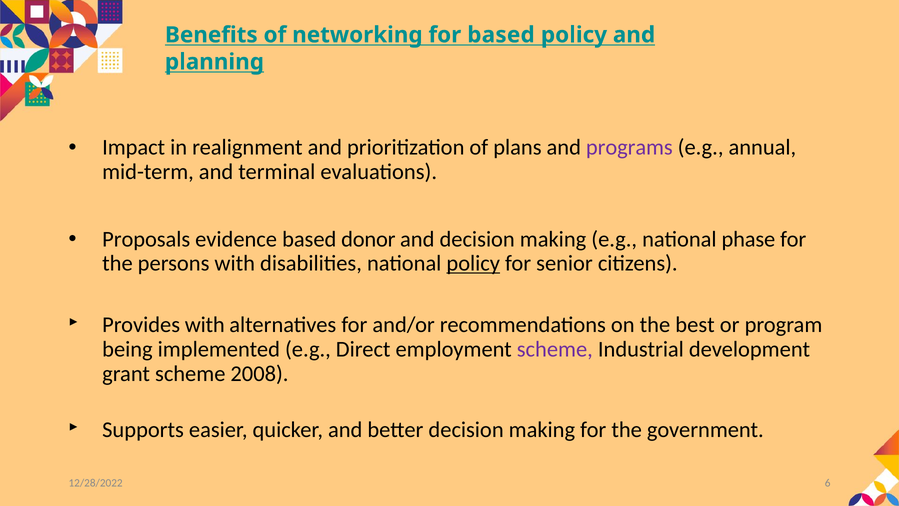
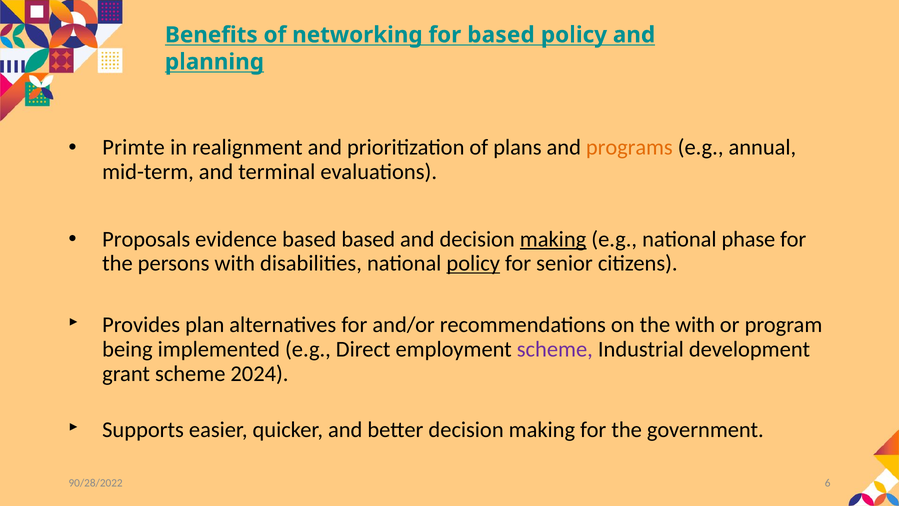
Impact: Impact -> Primte (134, 147)
programs colour: purple -> orange (629, 147)
based donor: donor -> based (368, 239)
making underline: none -> present (553, 239)
Provides with: with -> plan (205, 325)
the best: best -> with (695, 325)
2008: 2008 -> 2024 (259, 373)
12/28/2022: 12/28/2022 -> 90/28/2022 (96, 483)
